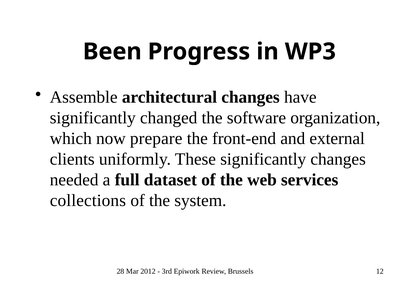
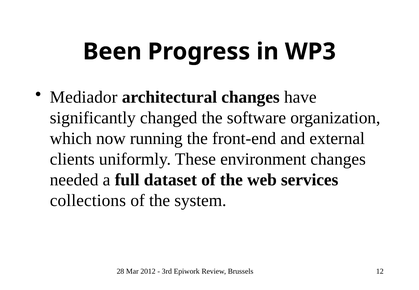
Assemble: Assemble -> Mediador (84, 97)
prepare: prepare -> running (156, 139)
These significantly: significantly -> environment (263, 159)
